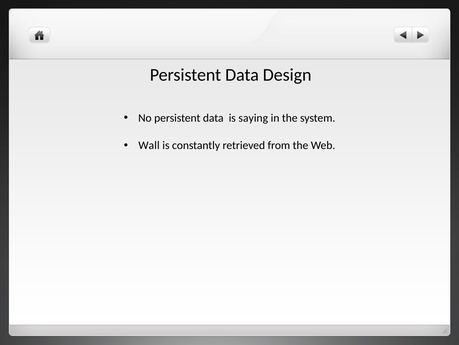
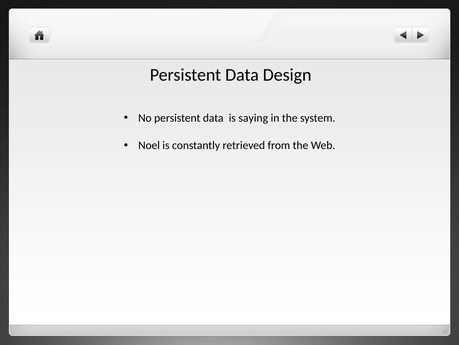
Wall: Wall -> Noel (149, 145)
